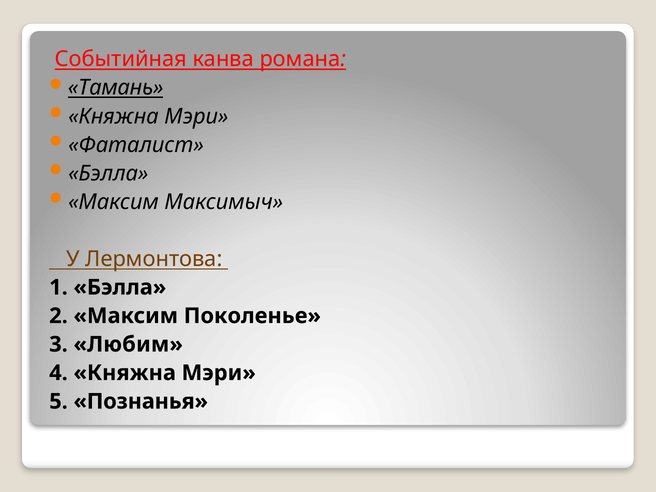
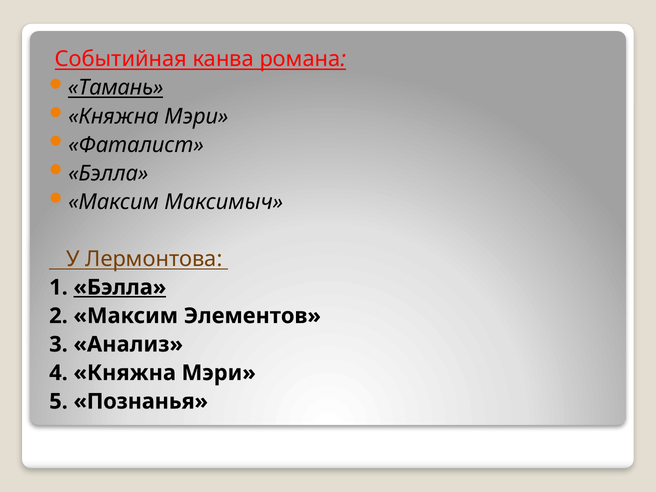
Бэлла underline: none -> present (120, 287)
Поколенье: Поколенье -> Элементов (252, 316)
Любим: Любим -> Анализ (128, 344)
